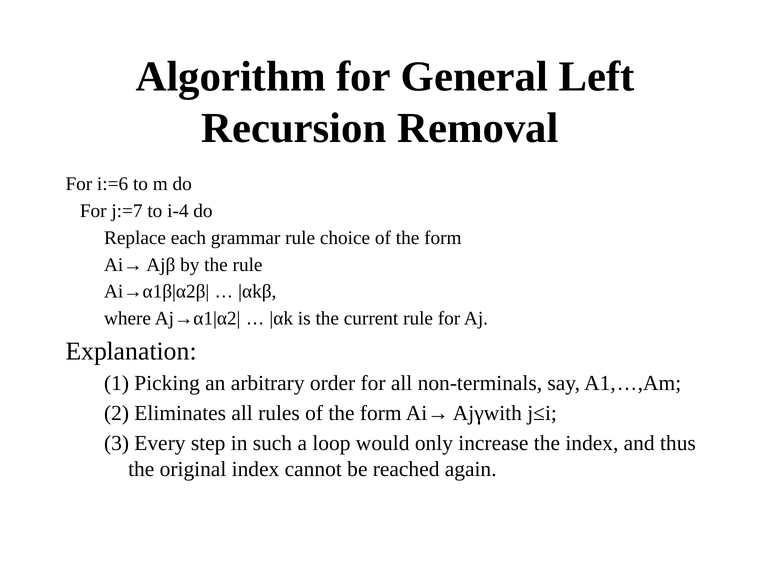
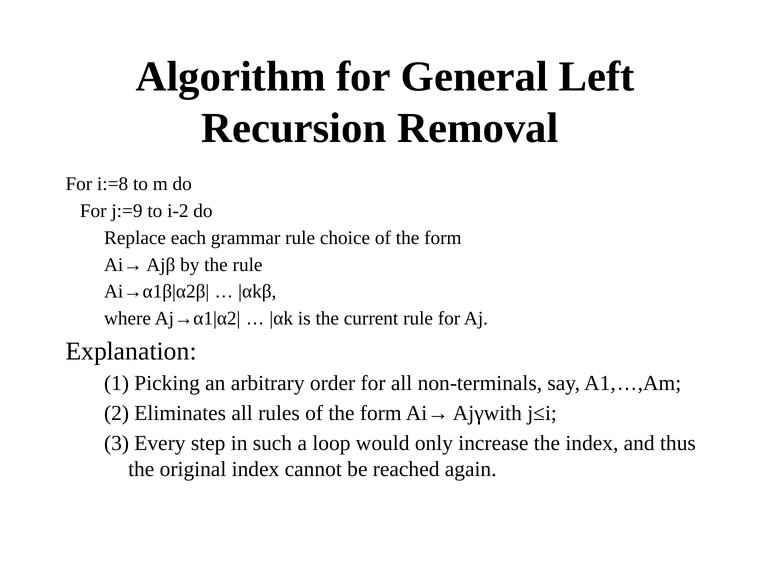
i:=6: i:=6 -> i:=8 (113, 184)
j:=7: j:=7 -> j:=9 (127, 211)
i-4: i-4 -> i-2 (178, 211)
